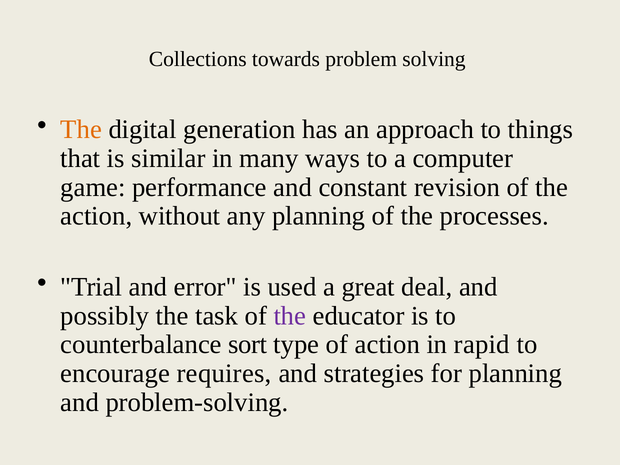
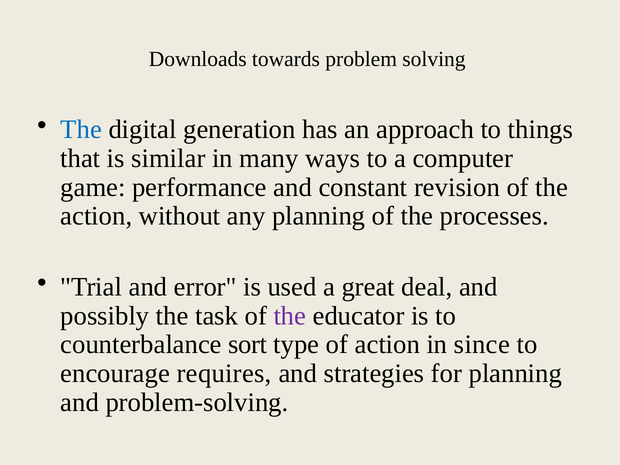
Collections: Collections -> Downloads (198, 59)
The colour: orange -> blue (81, 129)
rapid: rapid -> since (482, 345)
